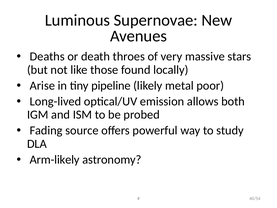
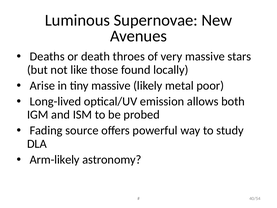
tiny pipeline: pipeline -> massive (111, 86)
